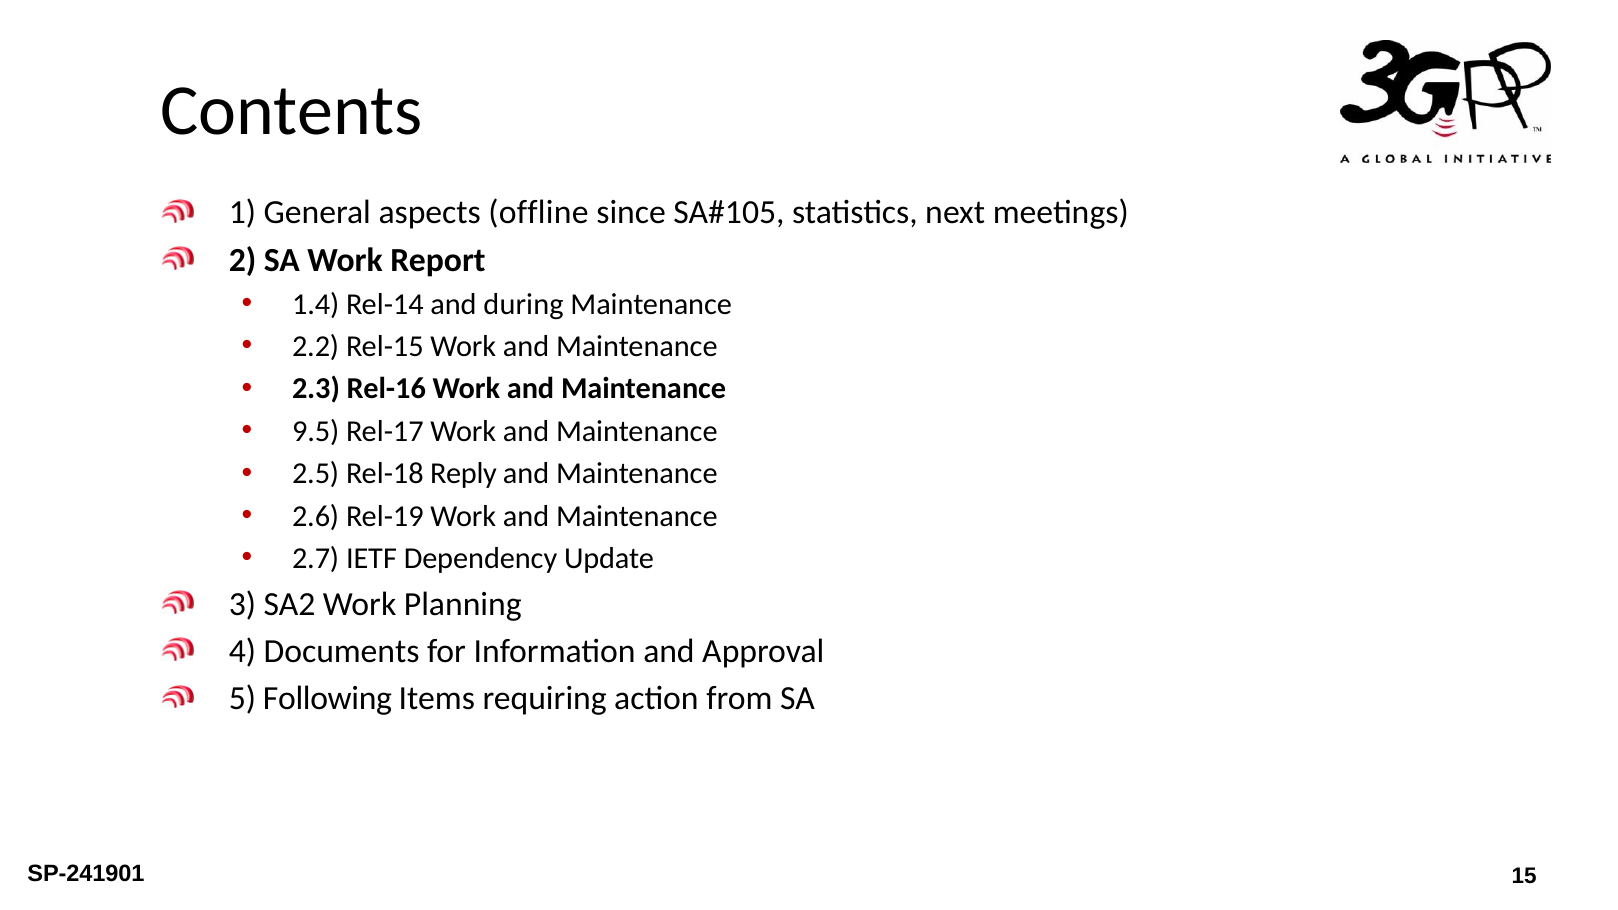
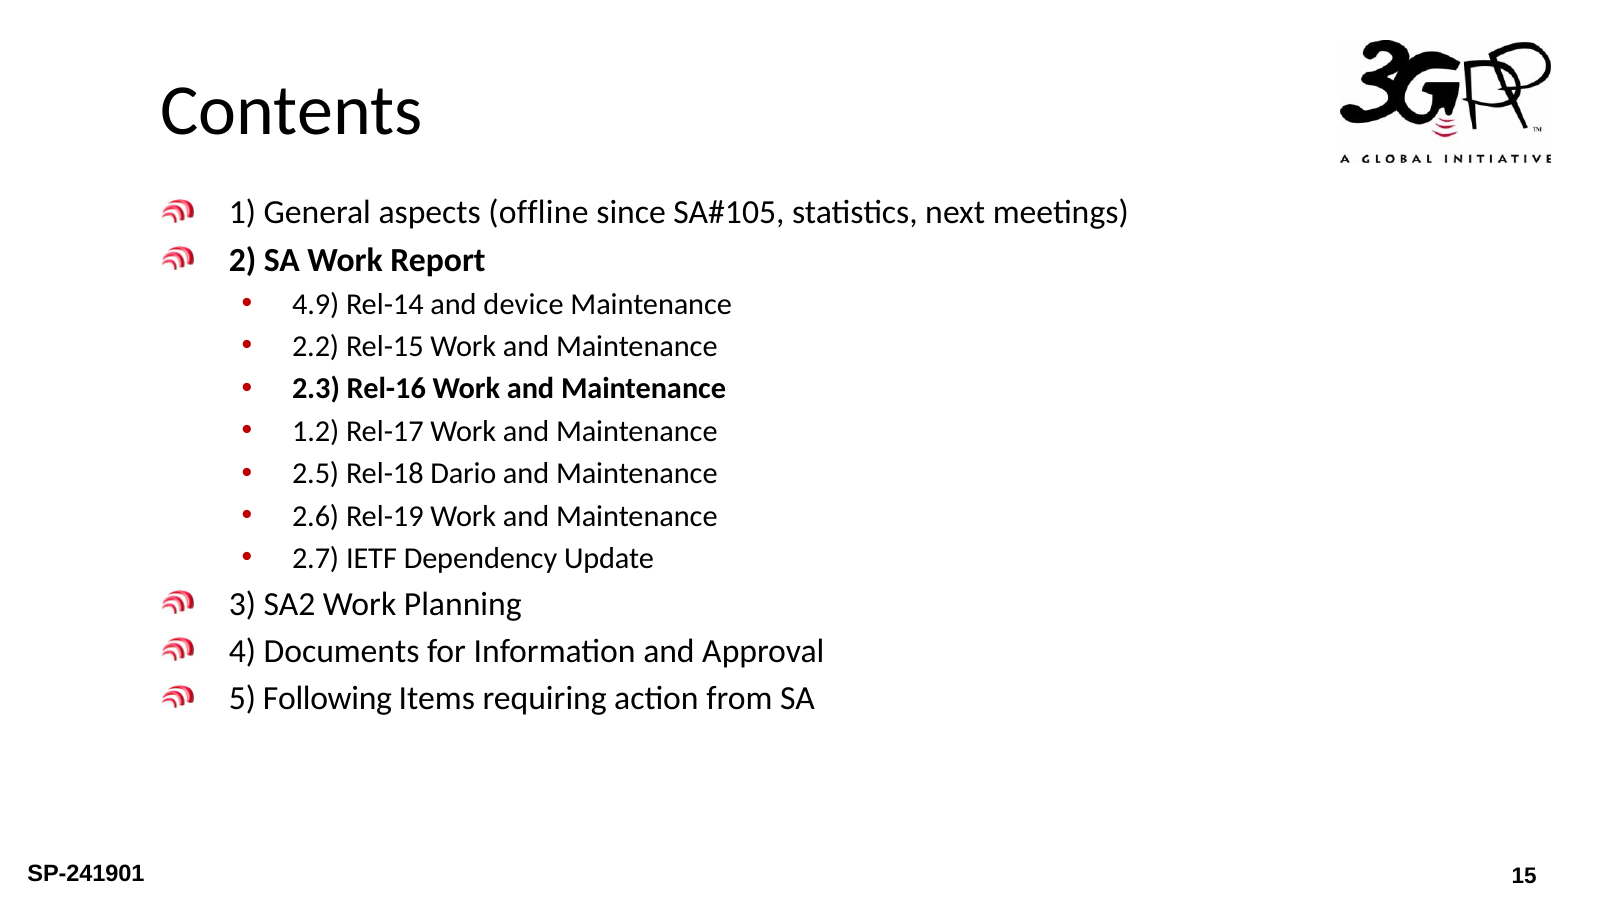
1.4: 1.4 -> 4.9 (316, 304)
during: during -> device (524, 304)
9.5: 9.5 -> 1.2 (316, 431)
Reply: Reply -> Dario (463, 474)
